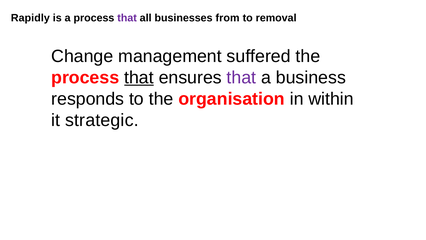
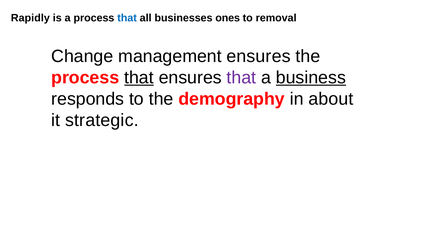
that colour: purple -> blue (127, 18)
from: from -> ones (228, 18)
management suffered: suffered -> ensures (259, 56)
business underline: none -> present (311, 77)
organisation: organisation -> demography (232, 99)
within: within -> about (331, 99)
